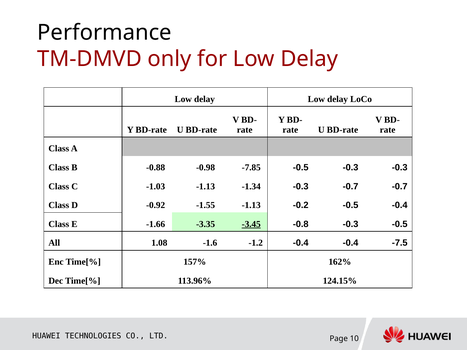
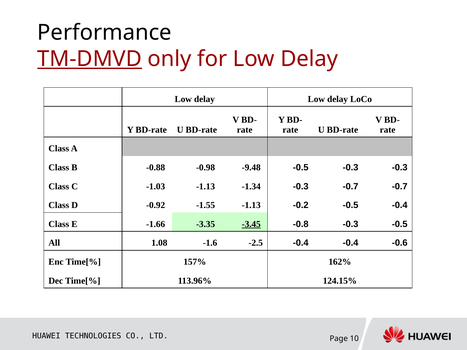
TM-DMVD underline: none -> present (90, 59)
-7.85: -7.85 -> -9.48 (251, 168)
-1.2: -1.2 -> -2.5 (256, 243)
-7.5: -7.5 -> -0.6 (400, 243)
